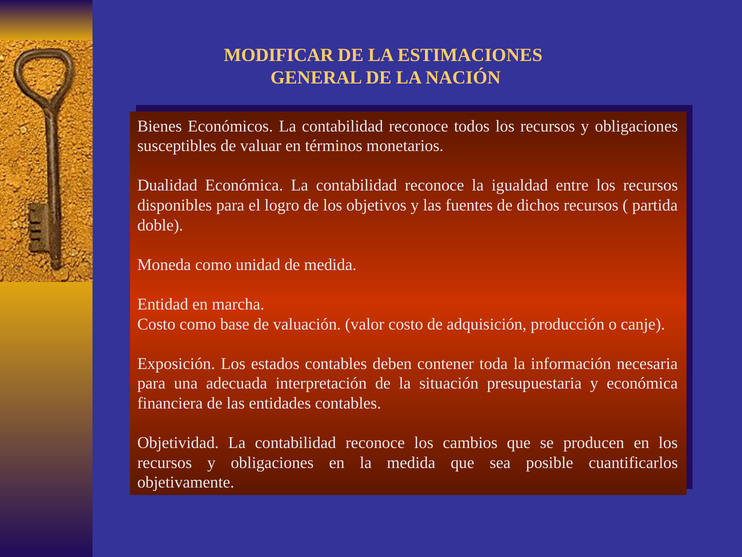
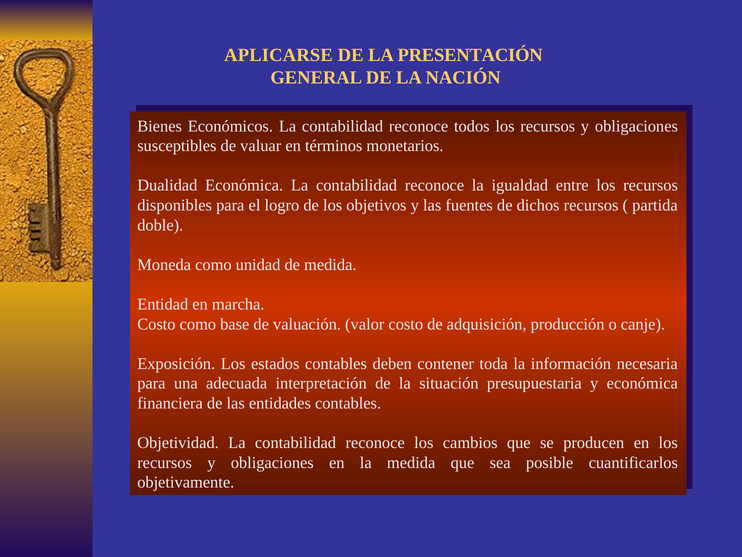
MODIFICAR: MODIFICAR -> APLICARSE (279, 55)
ESTIMACIONES: ESTIMACIONES -> PRESENTACIÓN (470, 55)
